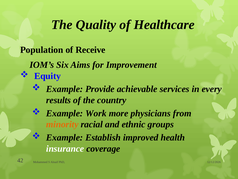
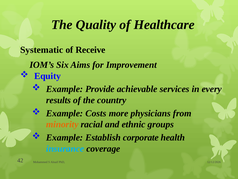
Population: Population -> Systematic (42, 50)
Work: Work -> Costs (96, 113)
improved: improved -> corporate (141, 137)
insurance colour: white -> light blue (65, 148)
